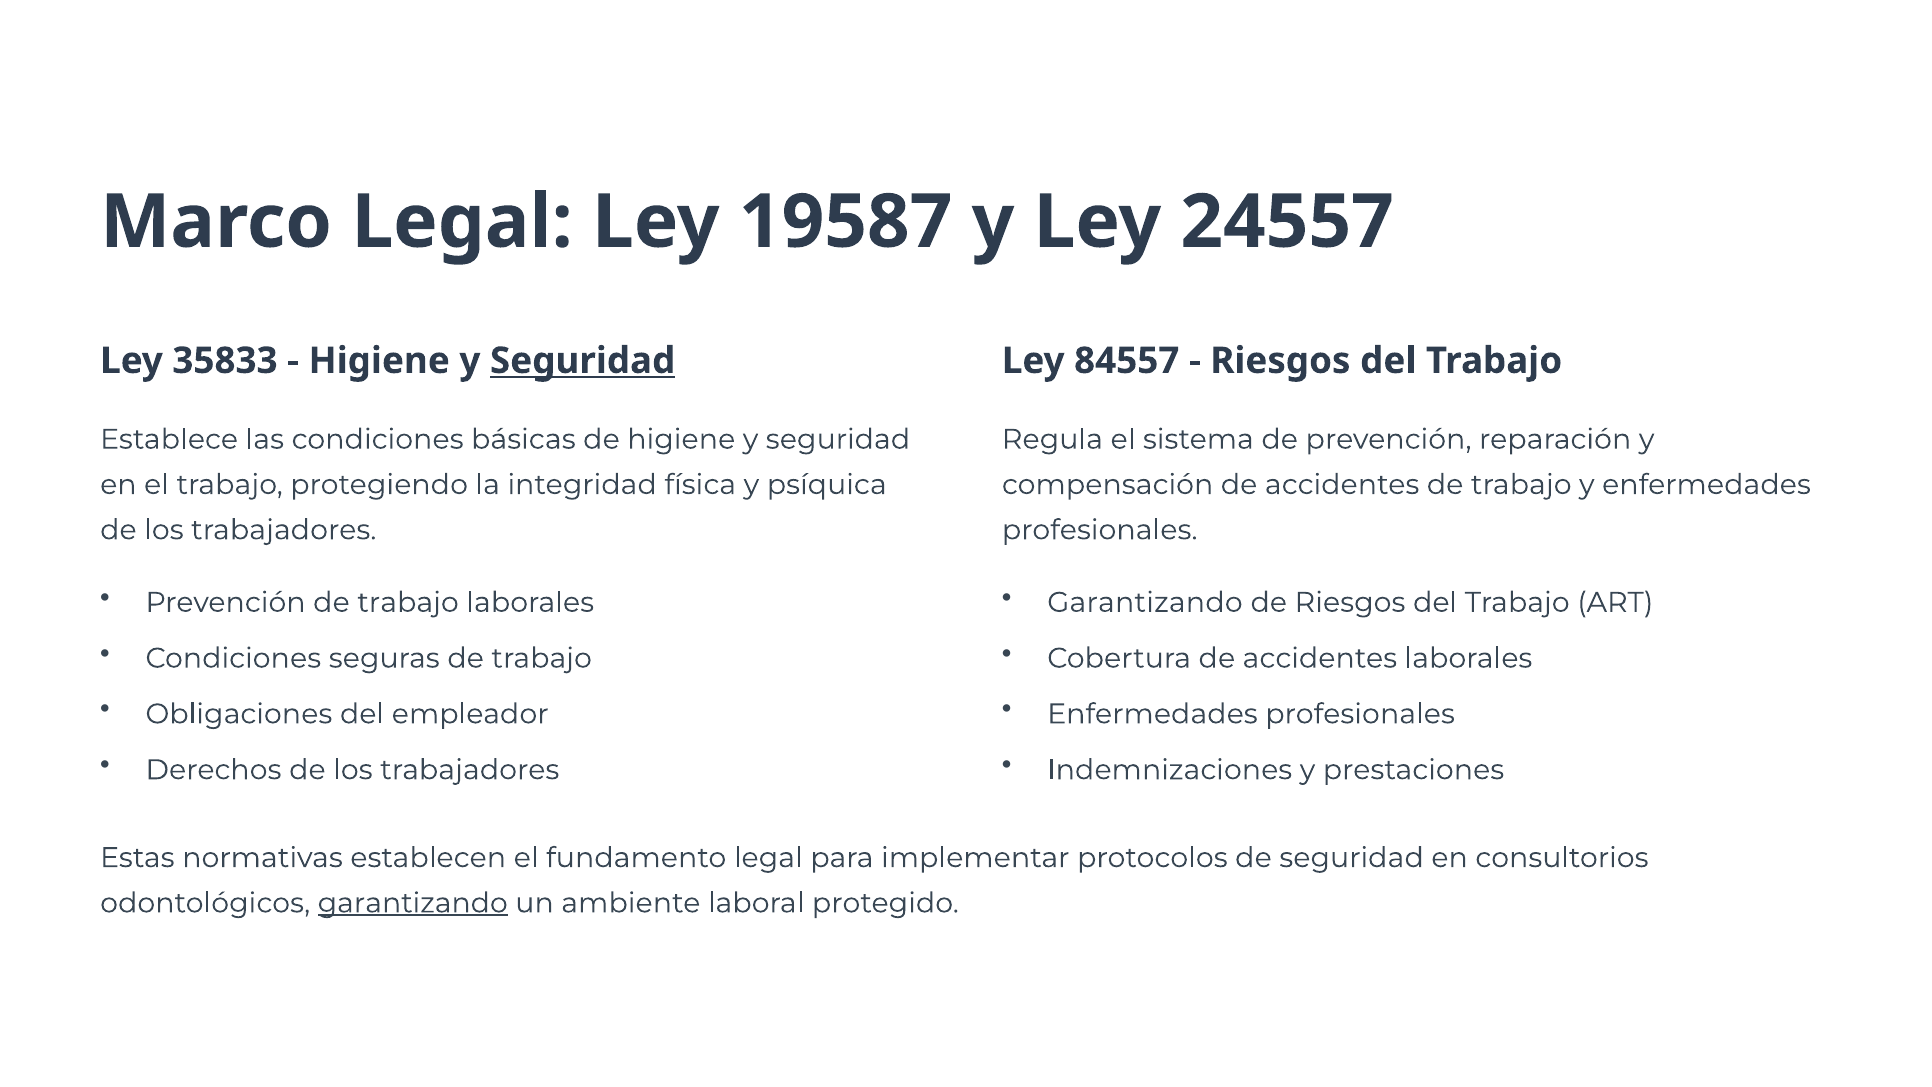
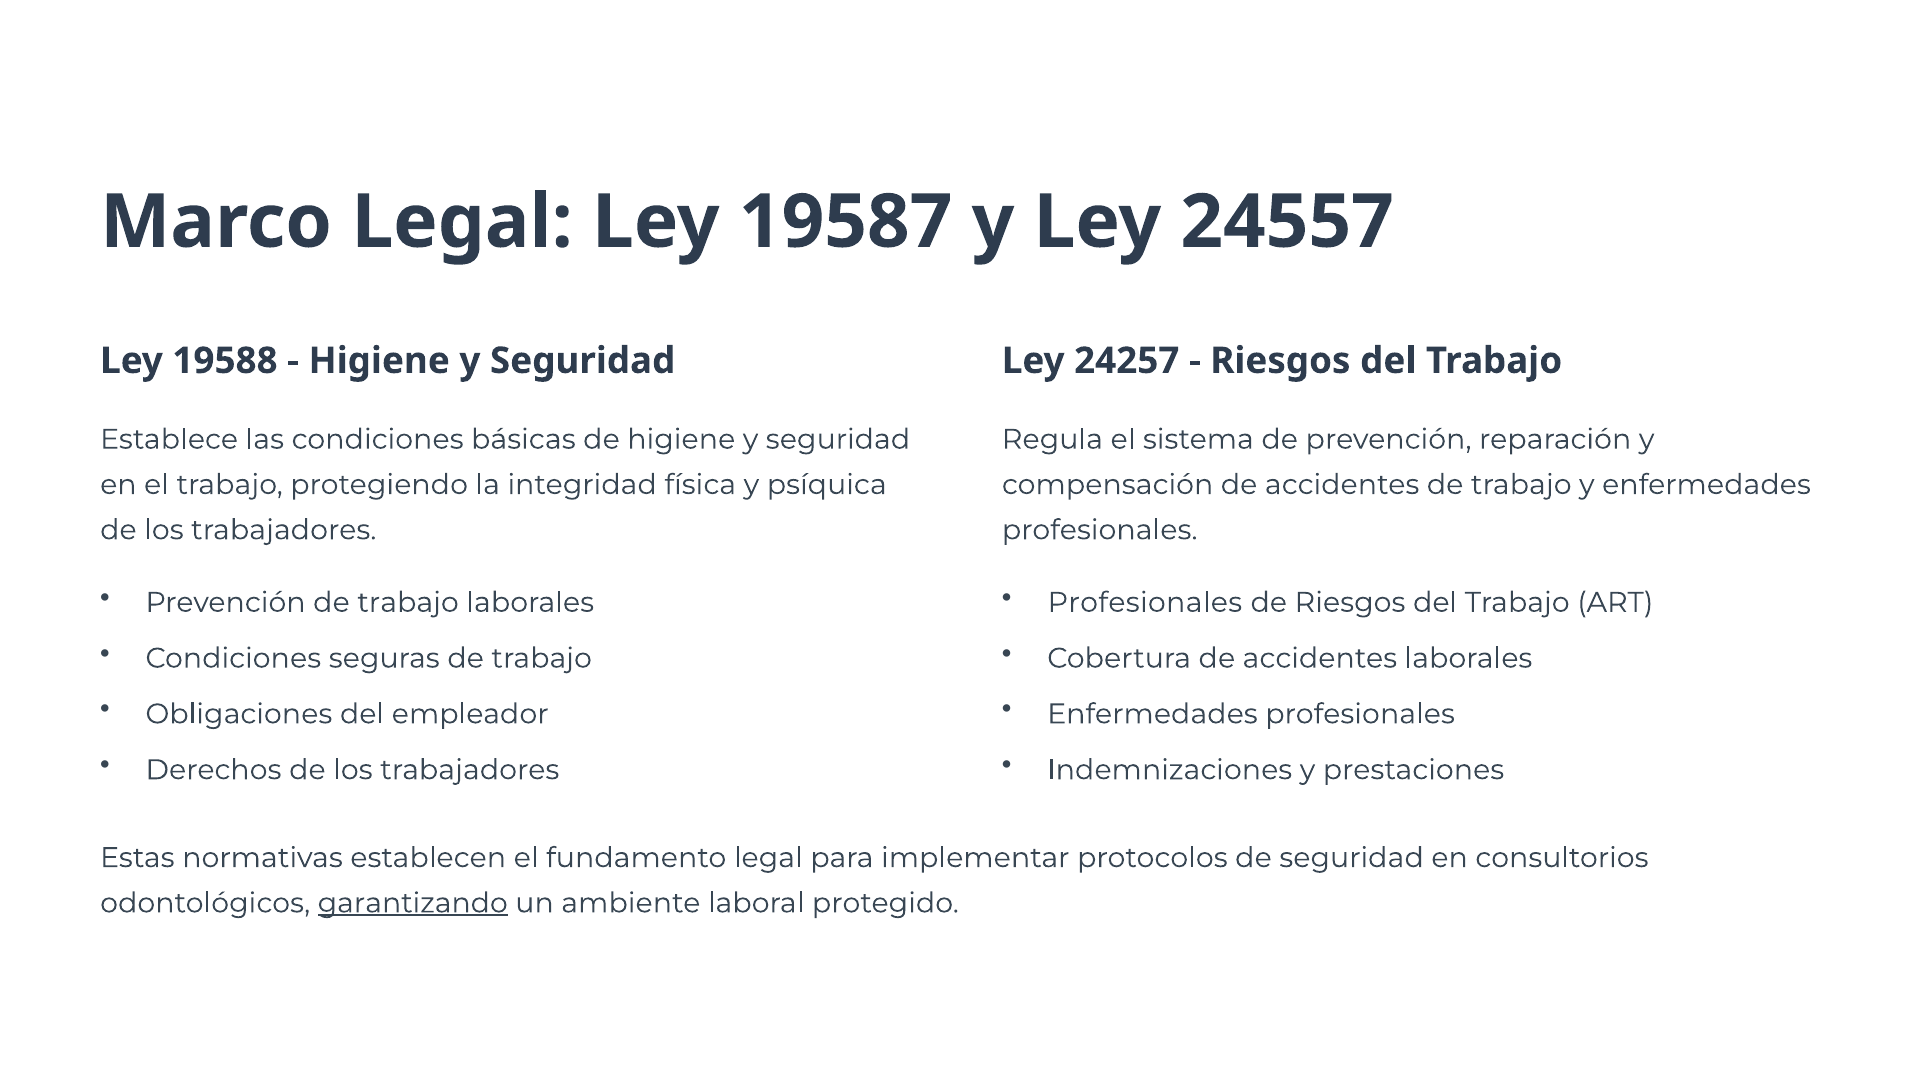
35833: 35833 -> 19588 (225, 361)
Seguridad underline: present -> none (583, 361)
84557: 84557 -> 24257 (1127, 361)
Garantizando: Garantizando -> Profesionales (1145, 602)
